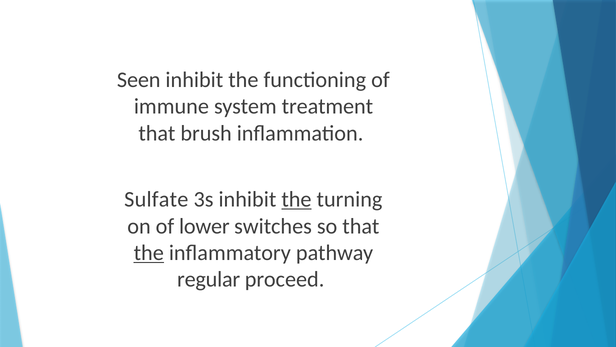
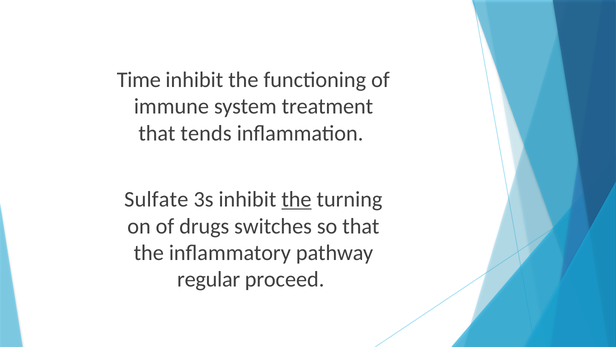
Seen: Seen -> Time (139, 80)
brush: brush -> tends (206, 133)
lower: lower -> drugs (204, 226)
the underline: present -> none (149, 253)
